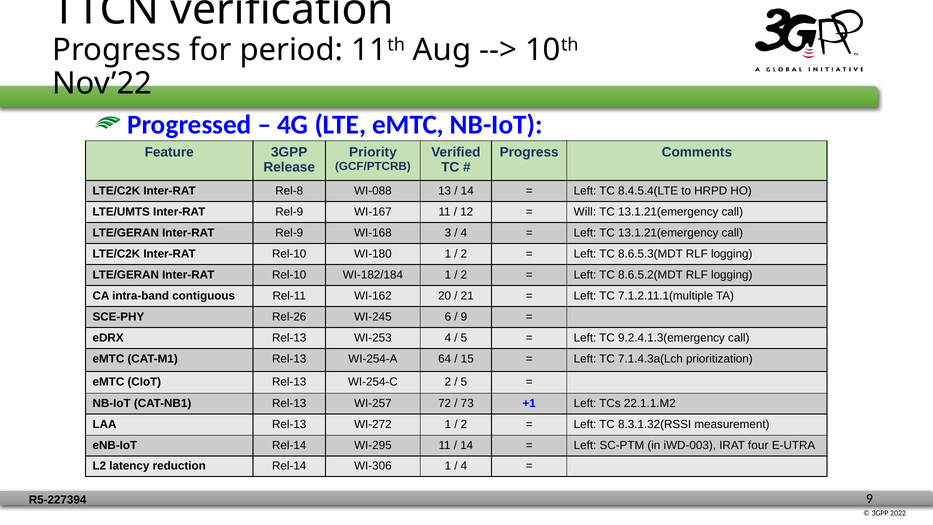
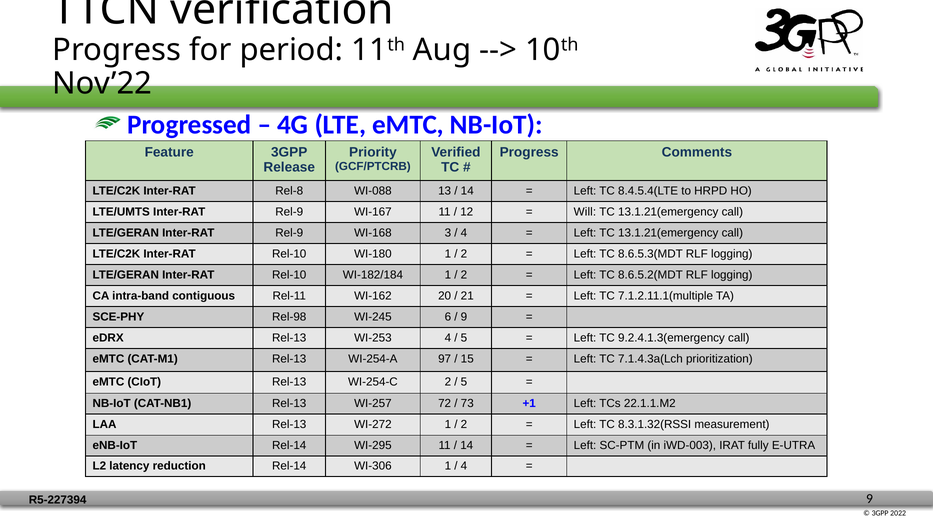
Rel-26: Rel-26 -> Rel-98 (289, 317)
64: 64 -> 97 (445, 359)
four: four -> fully (758, 445)
